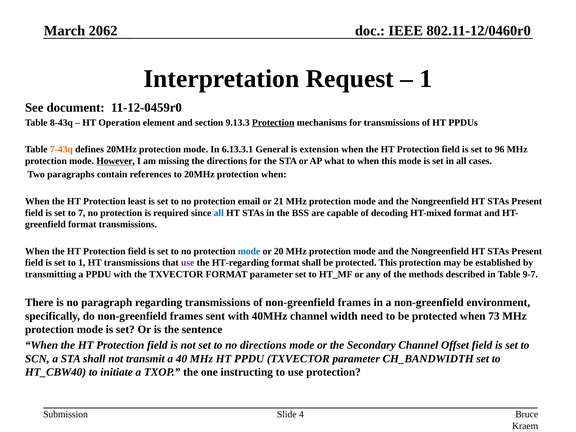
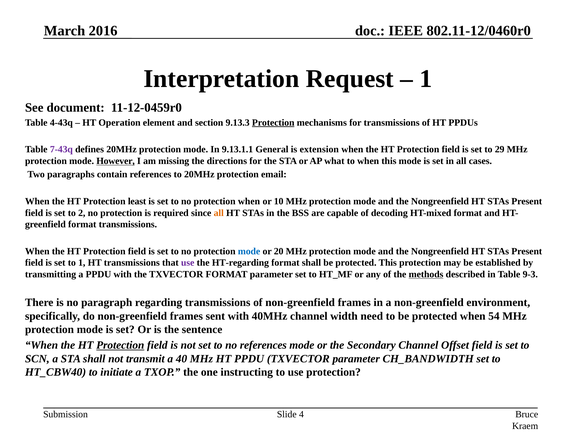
2062: 2062 -> 2016 (103, 31)
8-43q: 8-43q -> 4-43q (61, 123)
7-43q colour: orange -> purple (61, 149)
6.13.3.1: 6.13.3.1 -> 9.13.1.1 (237, 149)
96: 96 -> 29 (500, 149)
protection when: when -> email (274, 174)
protection email: email -> when (249, 201)
21: 21 -> 10 (279, 201)
7: 7 -> 2 (82, 213)
all colour: blue -> orange (219, 213)
methods underline: none -> present (426, 274)
9-7: 9-7 -> 9-3 (530, 274)
73: 73 -> 54 (494, 316)
Protection underline: none -> present (120, 345)
no directions: directions -> references (263, 345)
